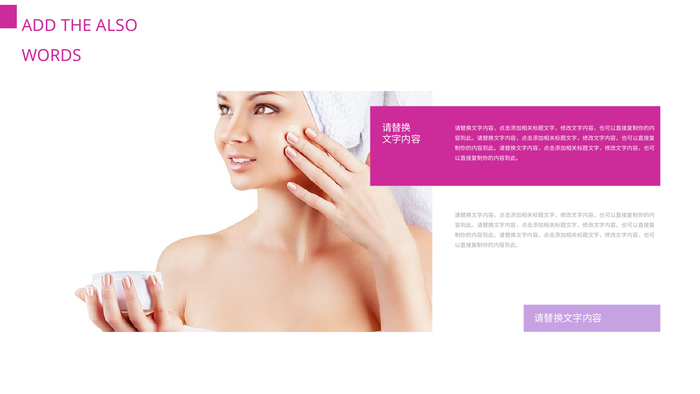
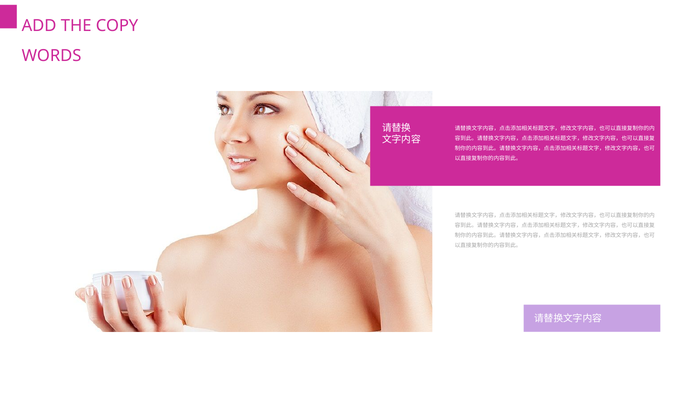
ALSO: ALSO -> COPY (117, 26)
